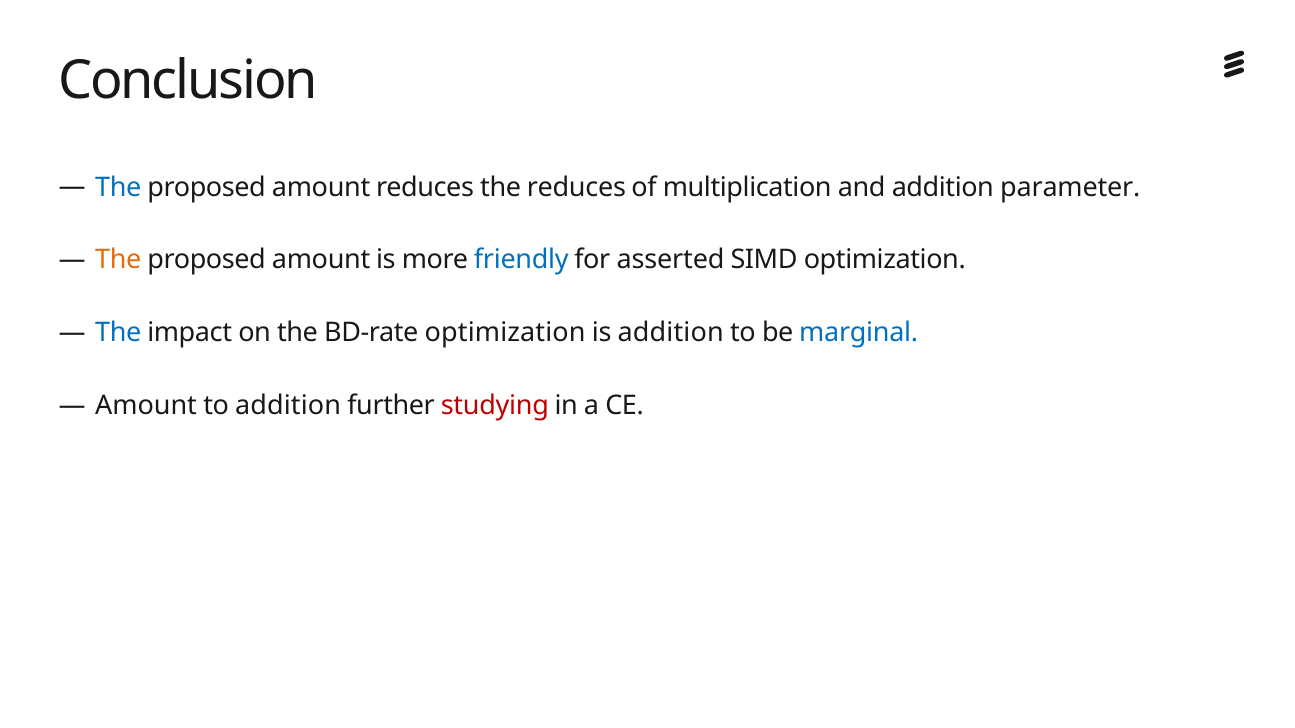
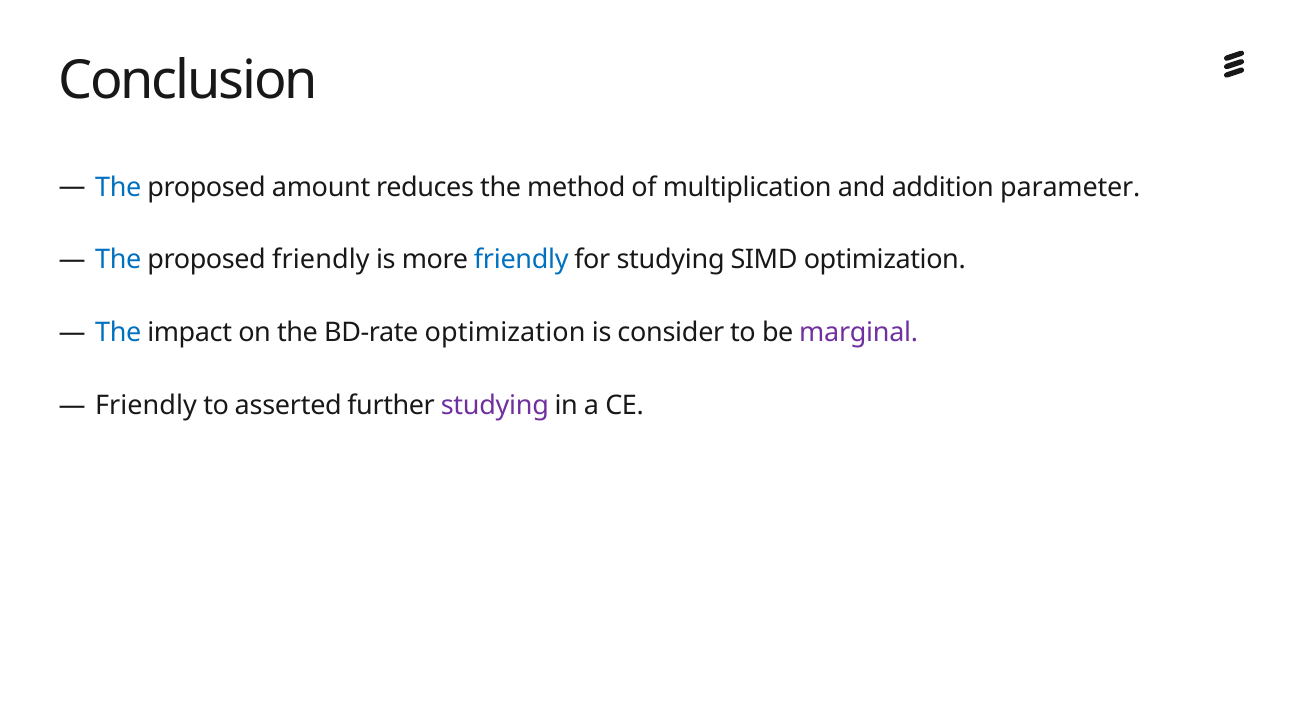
the reduces: reduces -> method (576, 187)
The colour: orange -> blue (118, 260)
amount: amount -> friendly (321, 260)
for asserted: asserted -> studying (671, 260)
is addition: addition -> consider (671, 333)
marginal colour: blue -> purple (859, 333)
Amount: Amount -> Friendly (146, 406)
to addition: addition -> asserted (288, 406)
studying colour: red -> purple (495, 406)
